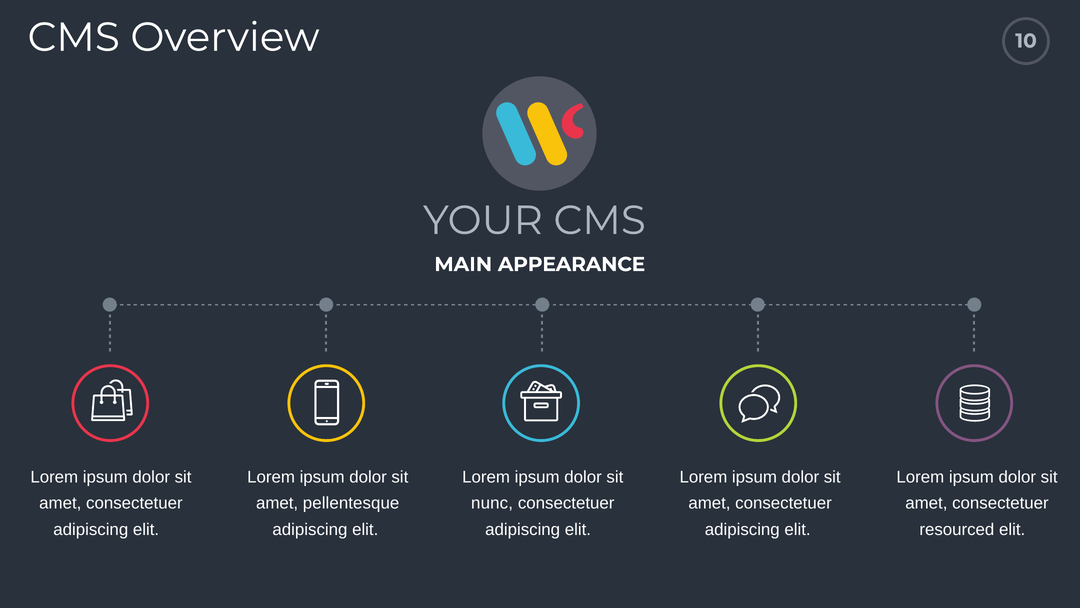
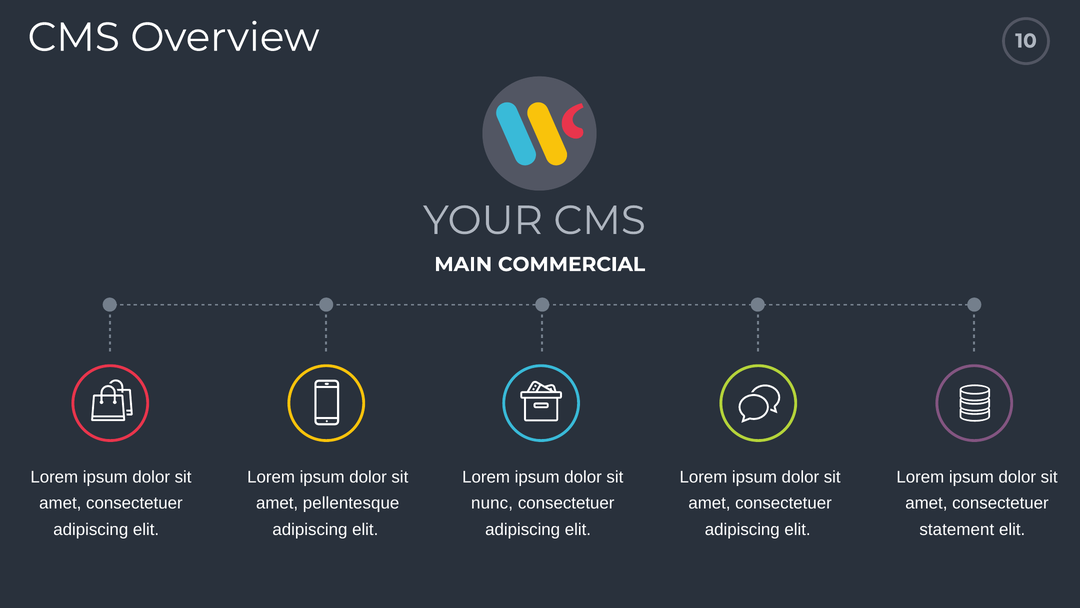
APPEARANCE: APPEARANCE -> COMMERCIAL (571, 264)
resourced: resourced -> statement (957, 529)
